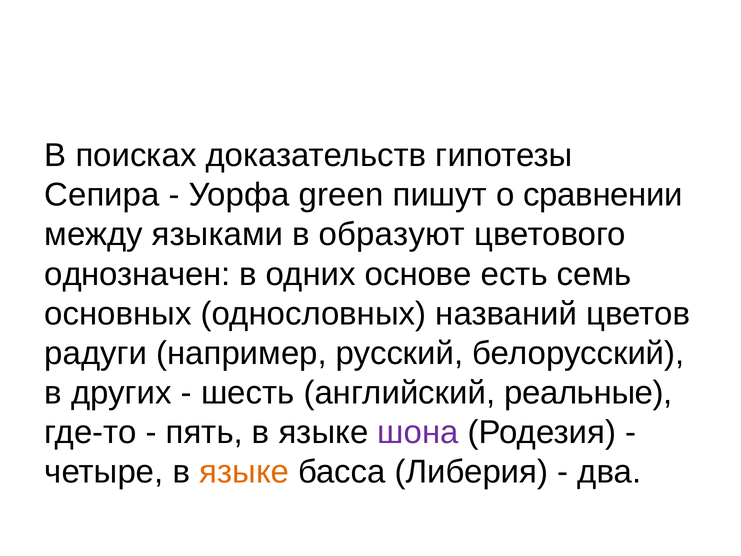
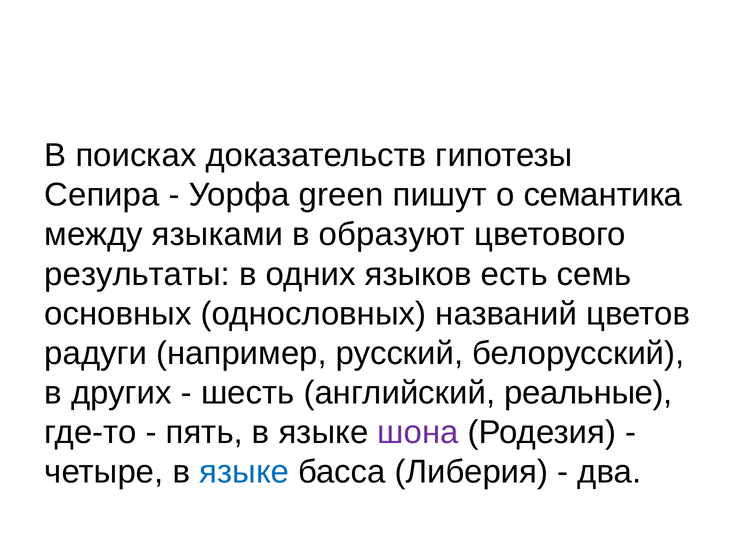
сравнении: сравнении -> семантика (603, 195)
однозначен: однозначен -> результаты (137, 274)
основе: основе -> языков (418, 274)
языке colour: orange -> blue (244, 472)
